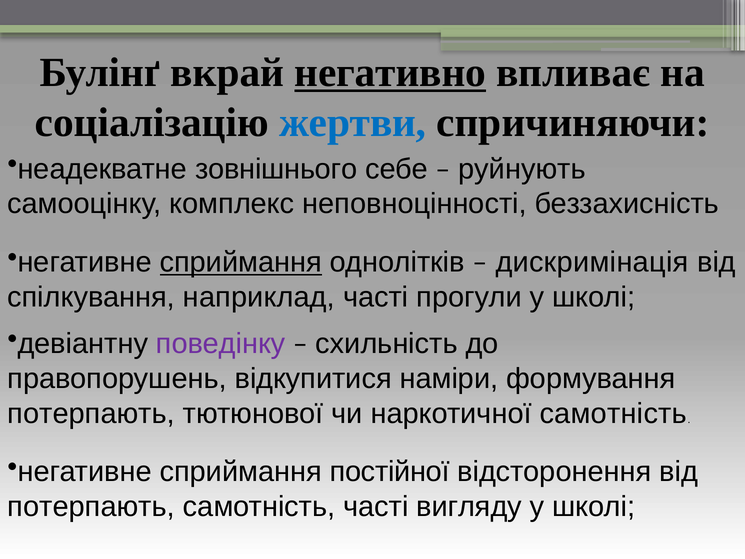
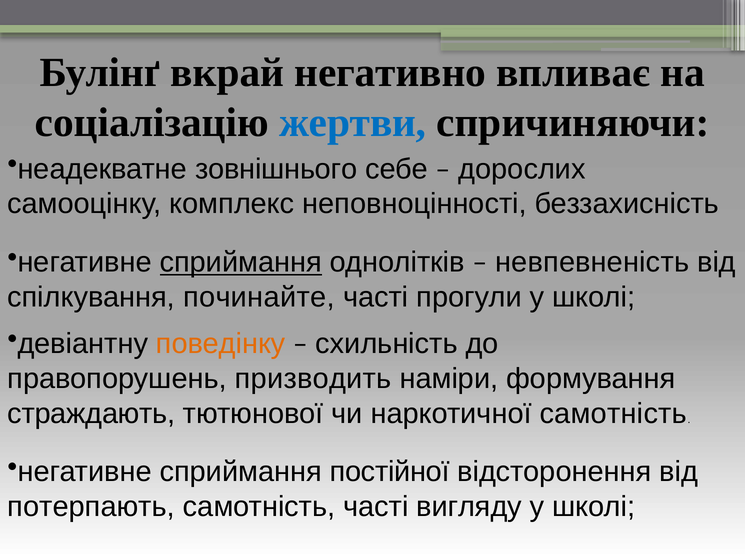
негативно underline: present -> none (390, 73)
руйнують: руйнують -> дорослих (522, 169)
дискримінація: дискримінація -> невпевненість (592, 262)
наприклад: наприклад -> починайте (259, 297)
поведінку colour: purple -> orange (221, 344)
відкупитися: відкупитися -> призводить (313, 379)
потерпають: потерпають -> страждають (91, 413)
